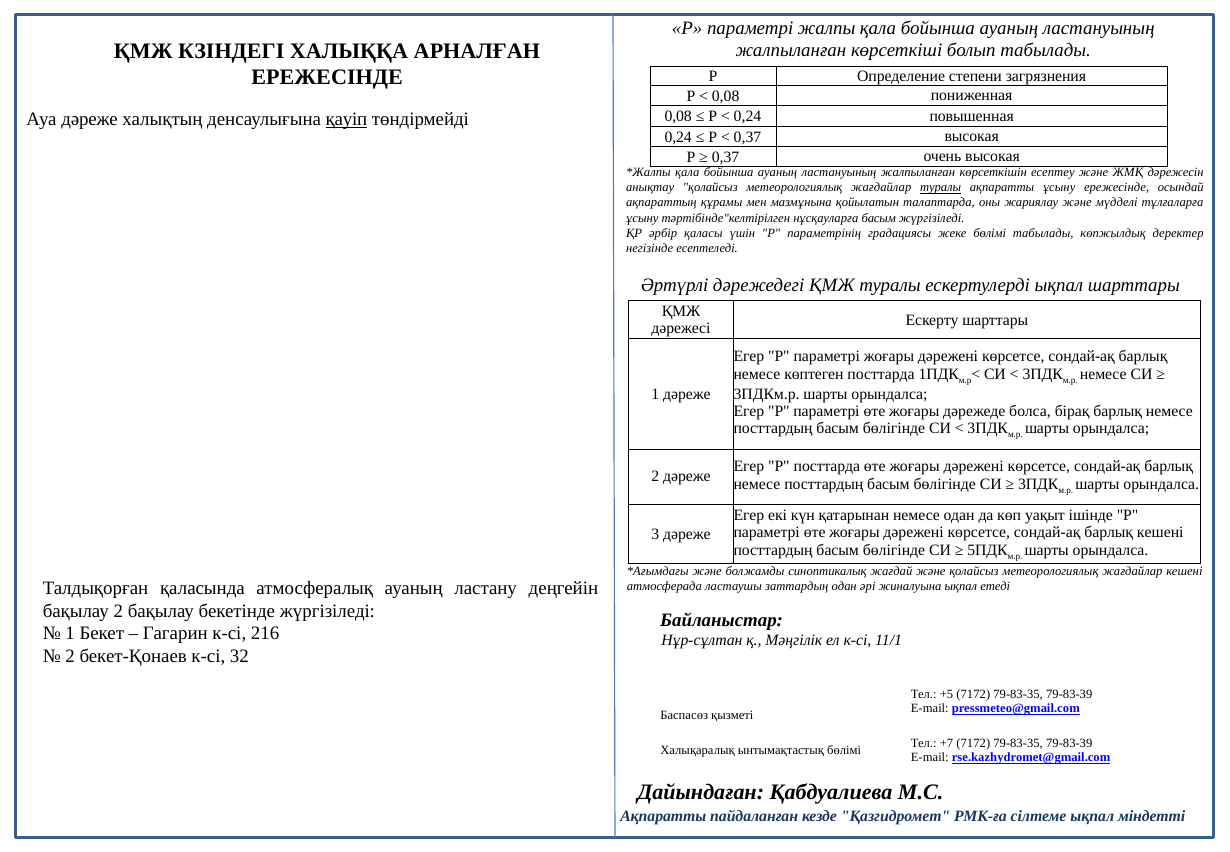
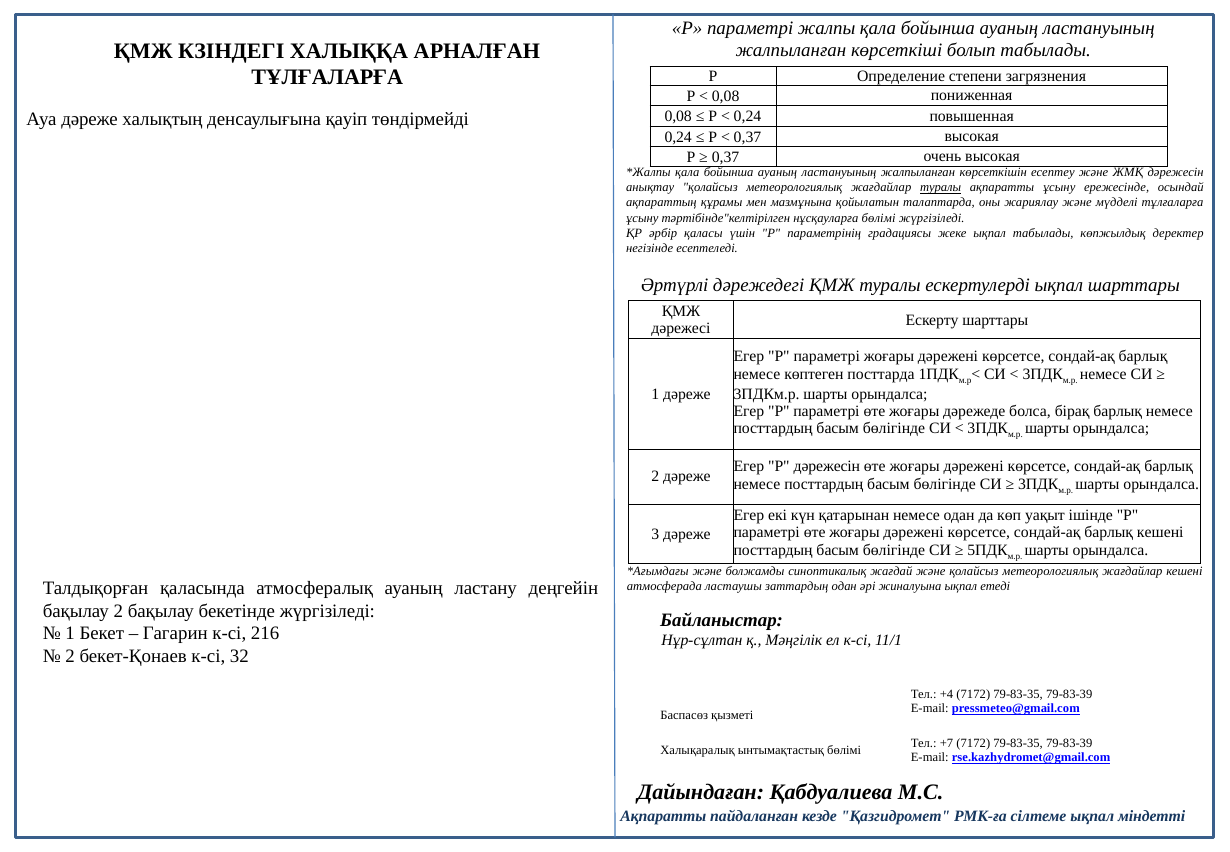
ЕРЕЖЕСІНДЕ: ЕРЕЖЕСІНДЕ -> ТҰЛҒАЛАРҒА (327, 77)
қауіп underline: present -> none (347, 119)
нұсқауларға басым: басым -> бөлімі (879, 218)
жеке бөлімі: бөлімі -> ықпал (990, 233)
Р посттарда: посттарда -> дәрежесін (827, 466)
+5: +5 -> +4 (947, 694)
